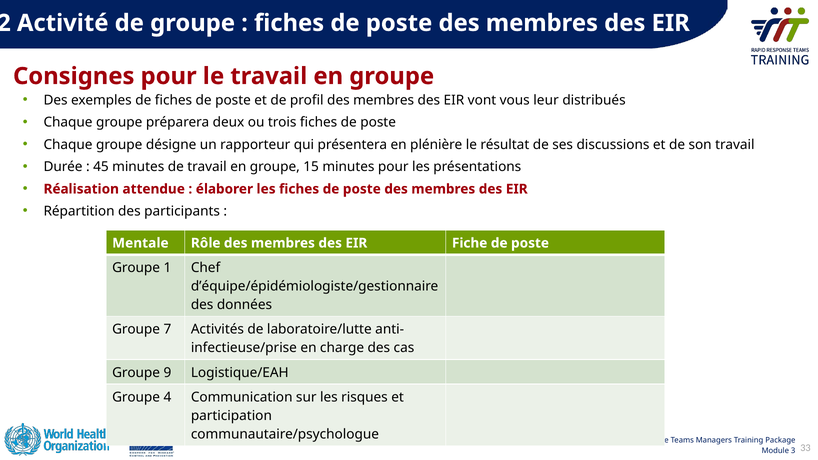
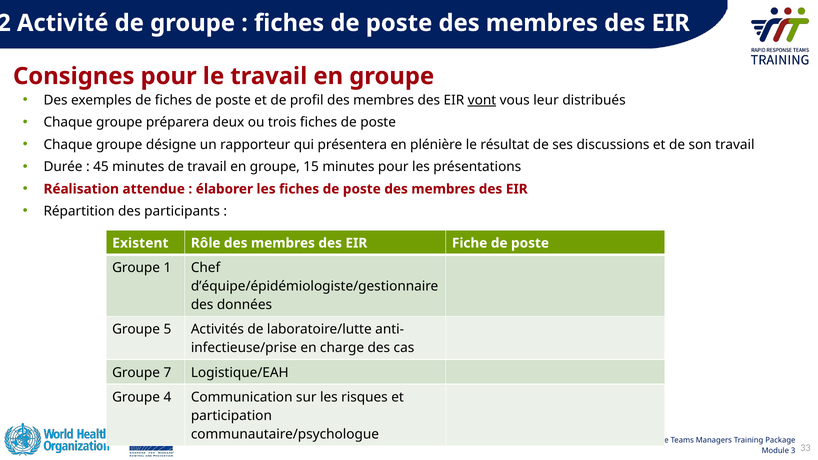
vont underline: none -> present (482, 100)
Mentale: Mentale -> Existent (140, 243)
7: 7 -> 5 (167, 329)
9: 9 -> 7 (167, 373)
